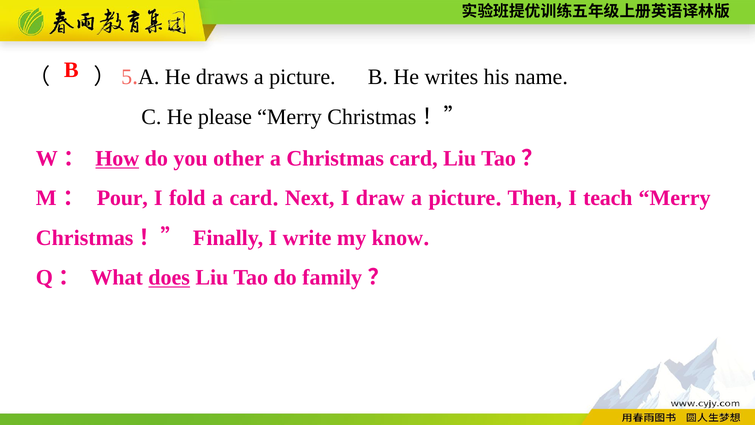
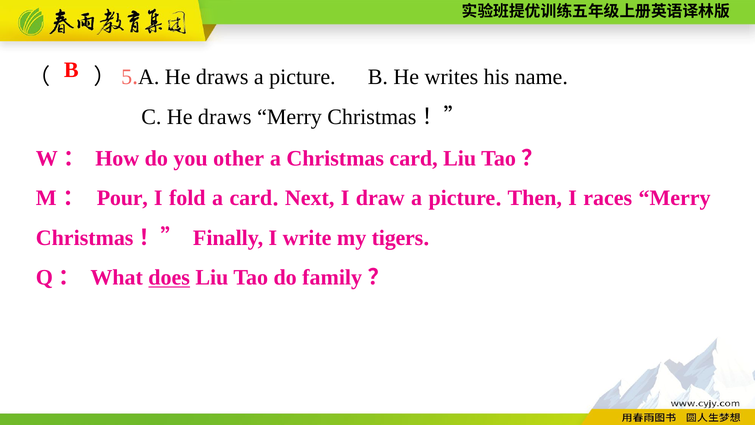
C He please: please -> draws (225, 117)
How underline: present -> none (117, 158)
teach: teach -> races (608, 198)
know: know -> tigers (397, 238)
